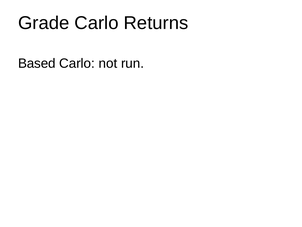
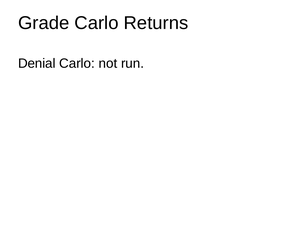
Based: Based -> Denial (37, 63)
